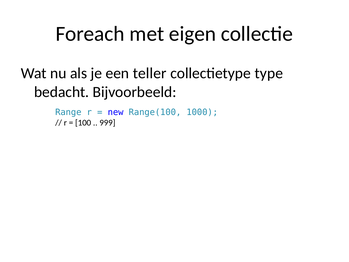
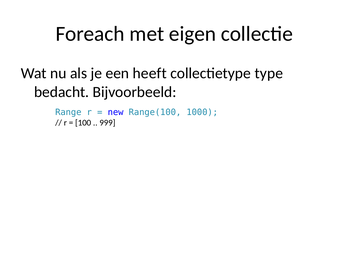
teller: teller -> heeft (150, 73)
